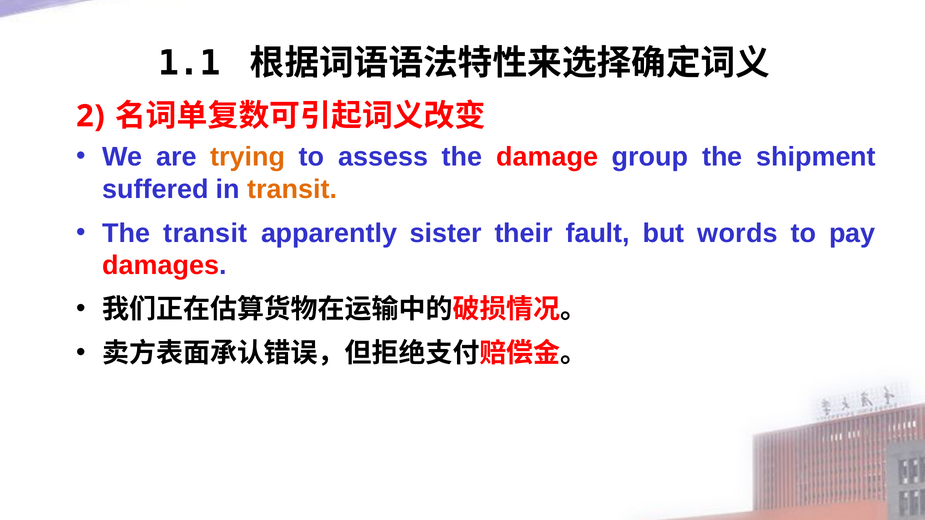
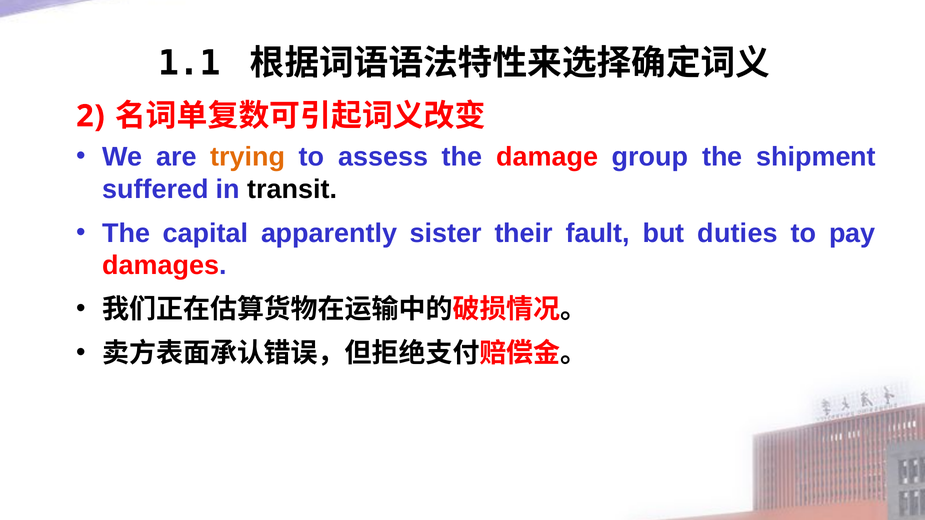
transit colour: orange -> black (292, 189)
The transit: transit -> capital (206, 233)
words: words -> duties (738, 233)
